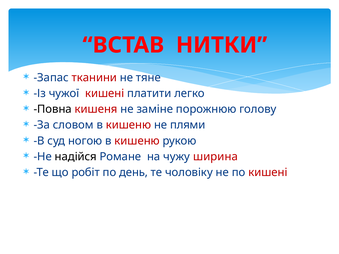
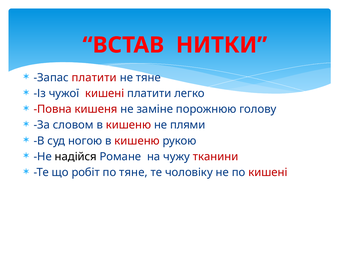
Запас тканини: тканини -> платити (94, 78)
Повна colour: black -> red (53, 109)
ширина: ширина -> тканини (216, 157)
по день: день -> тяне (133, 173)
